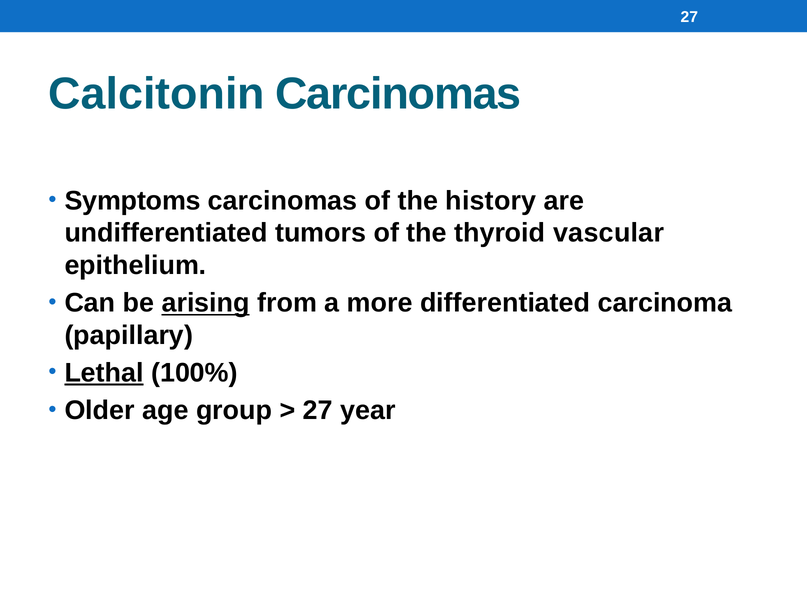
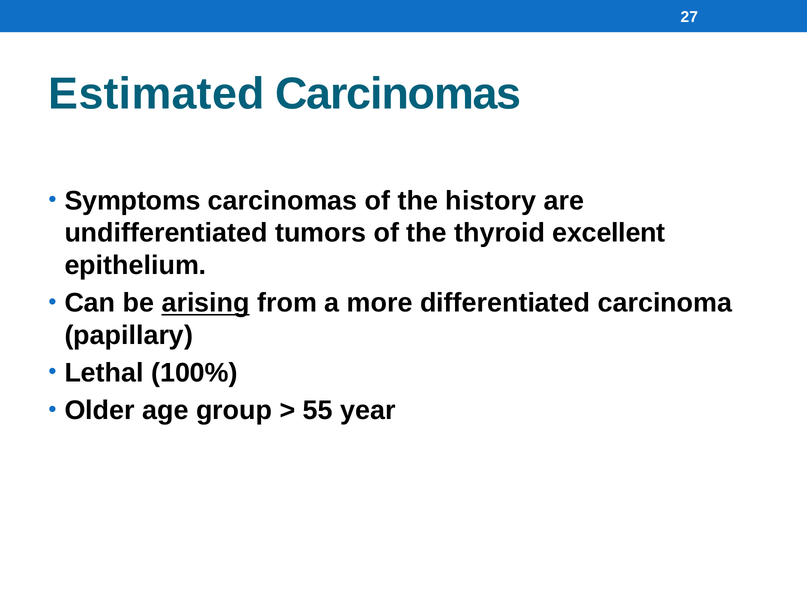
Calcitonin: Calcitonin -> Estimated (156, 94)
vascular: vascular -> excellent (609, 233)
Lethal underline: present -> none (104, 373)
27: 27 -> 55 (318, 411)
